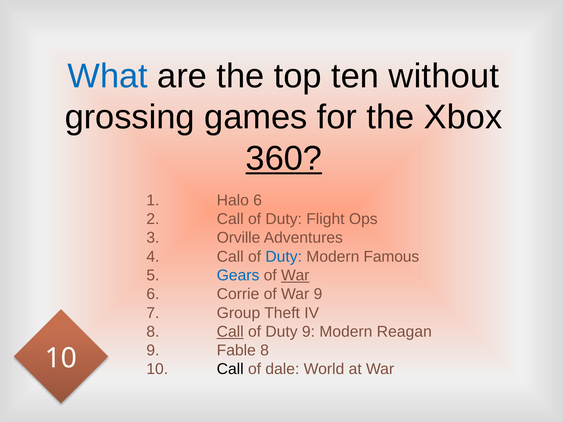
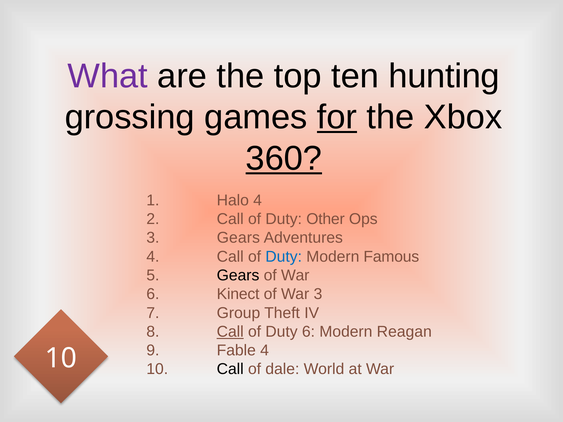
What colour: blue -> purple (108, 76)
without: without -> hunting (444, 76)
for underline: none -> present (337, 117)
Halo 6: 6 -> 4 (258, 200)
Flight: Flight -> Other (325, 219)
3 Orville: Orville -> Gears (238, 238)
Gears colour: blue -> black (238, 276)
War underline: present -> none (295, 276)
Corrie: Corrie -> Kinect (238, 294)
War 9: 9 -> 3 (318, 294)
Duty 9: 9 -> 6 (308, 332)
Fable 8: 8 -> 4 (265, 351)
